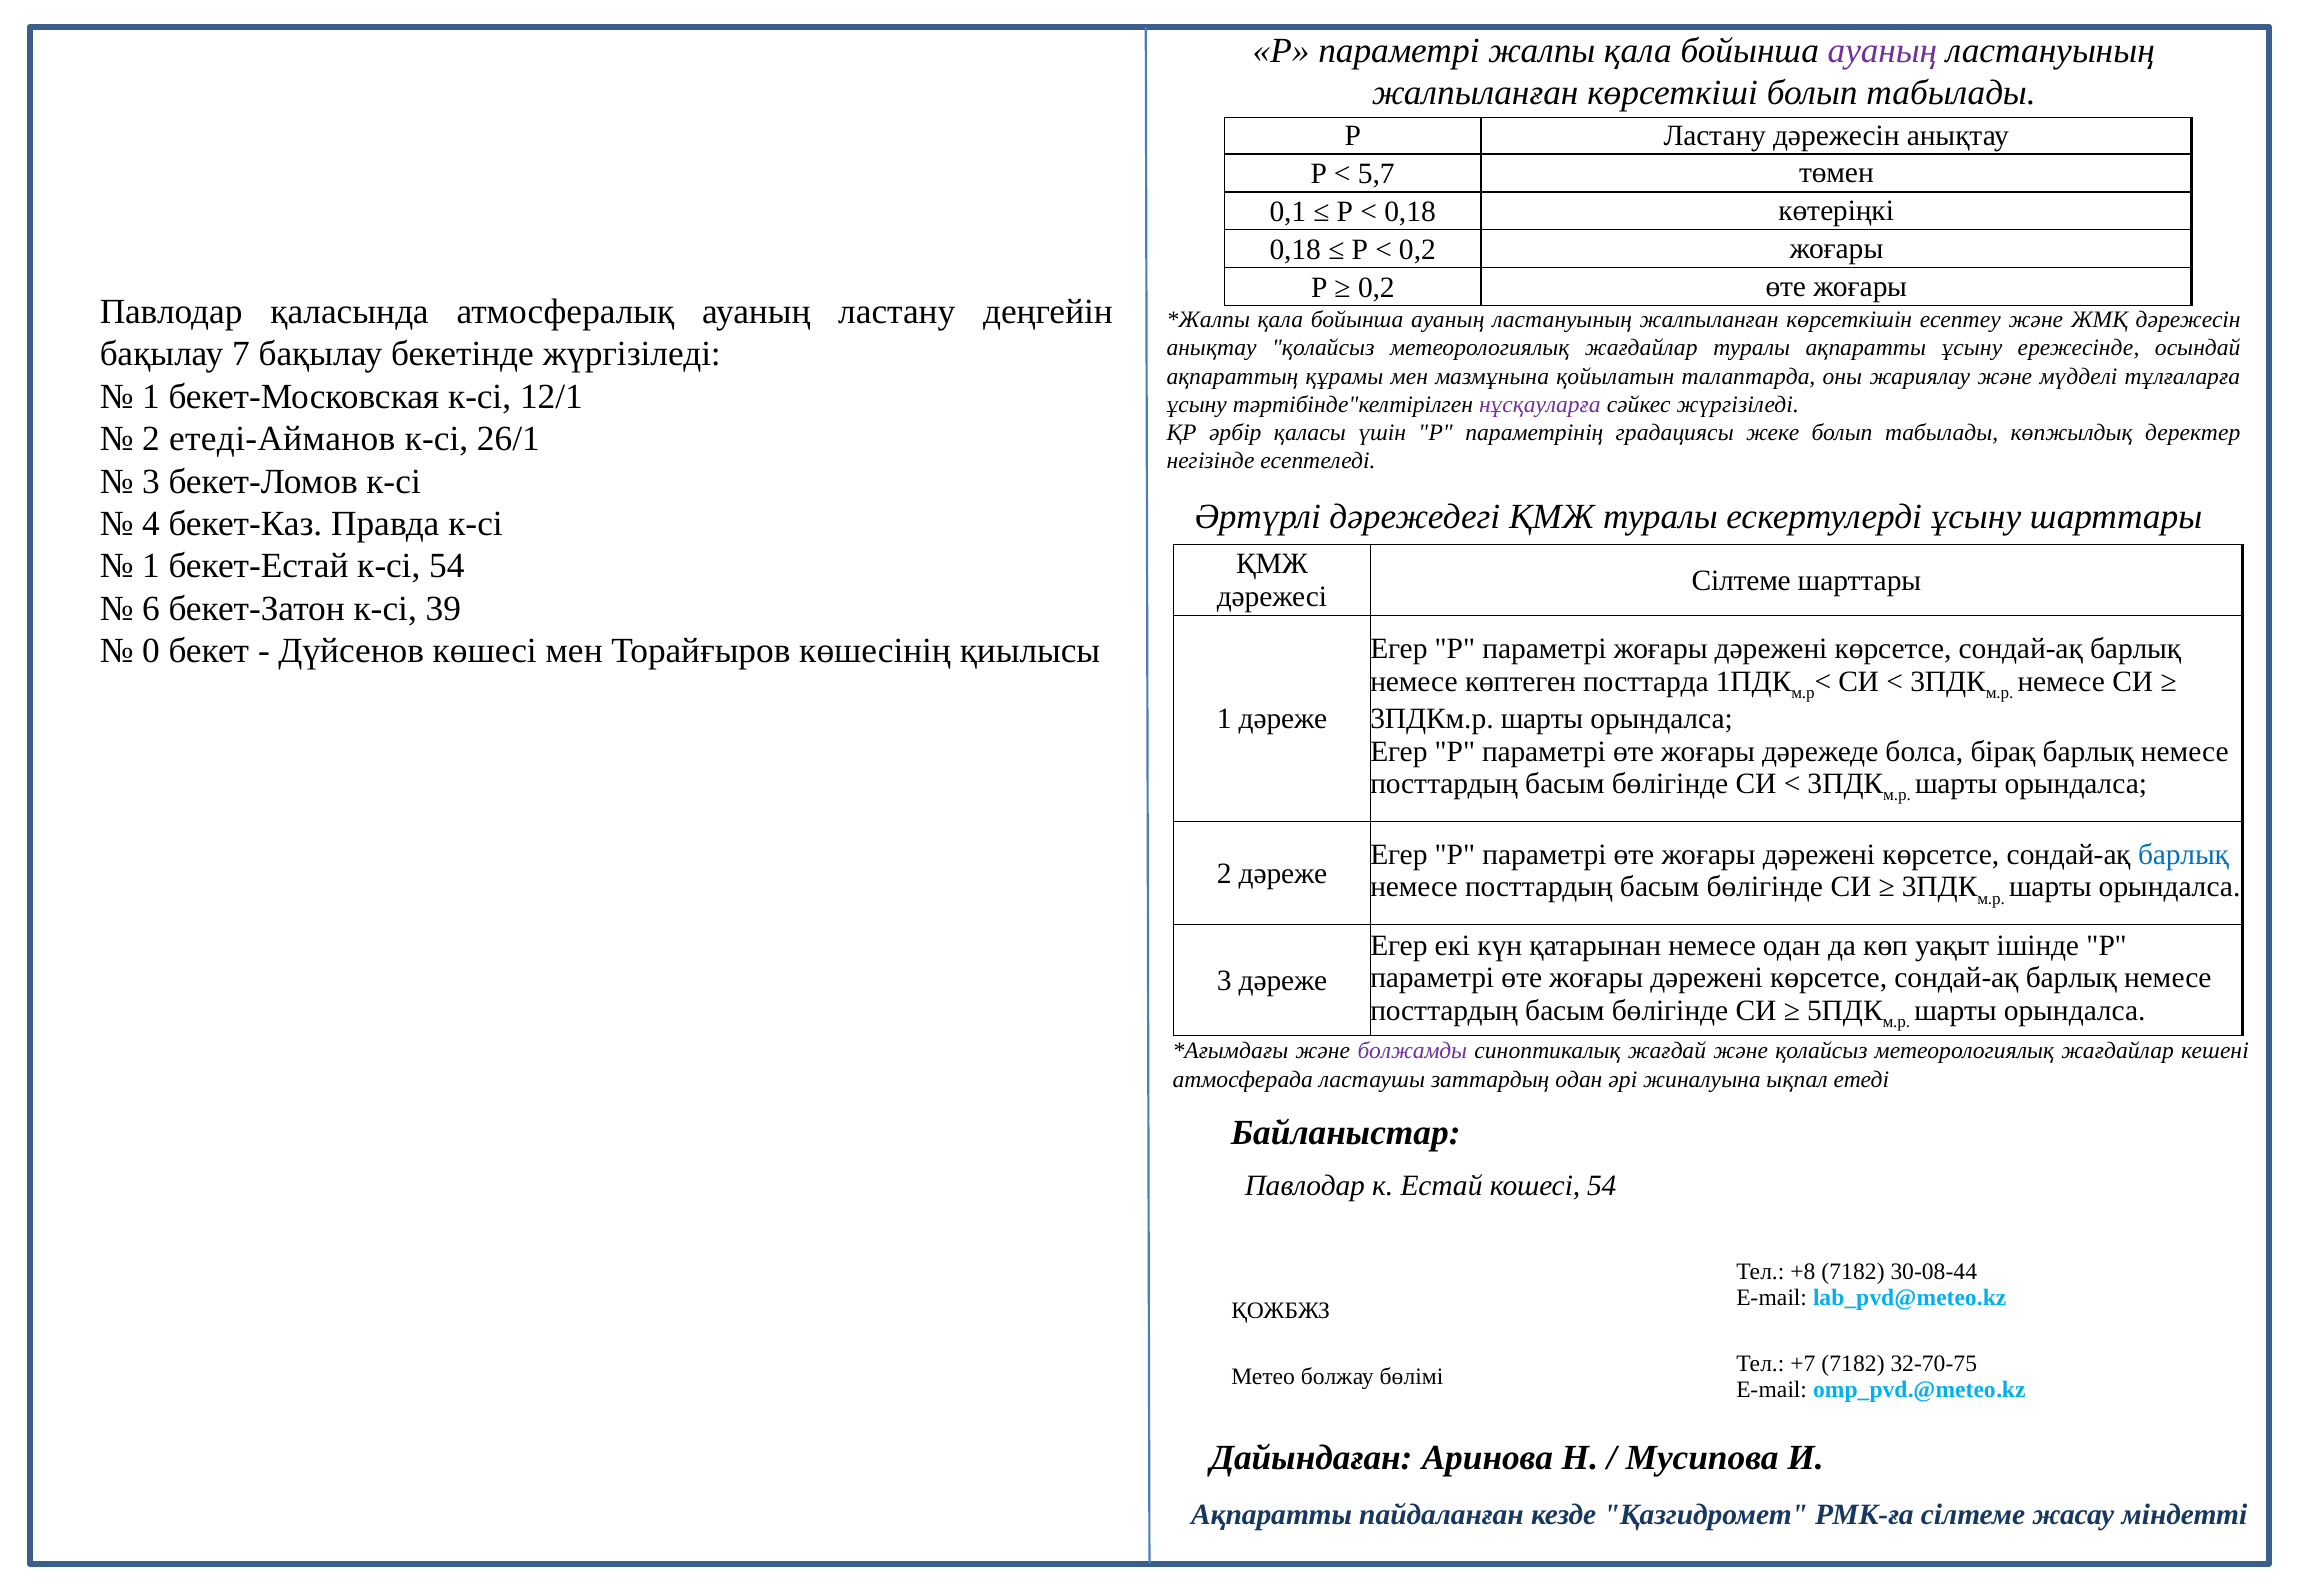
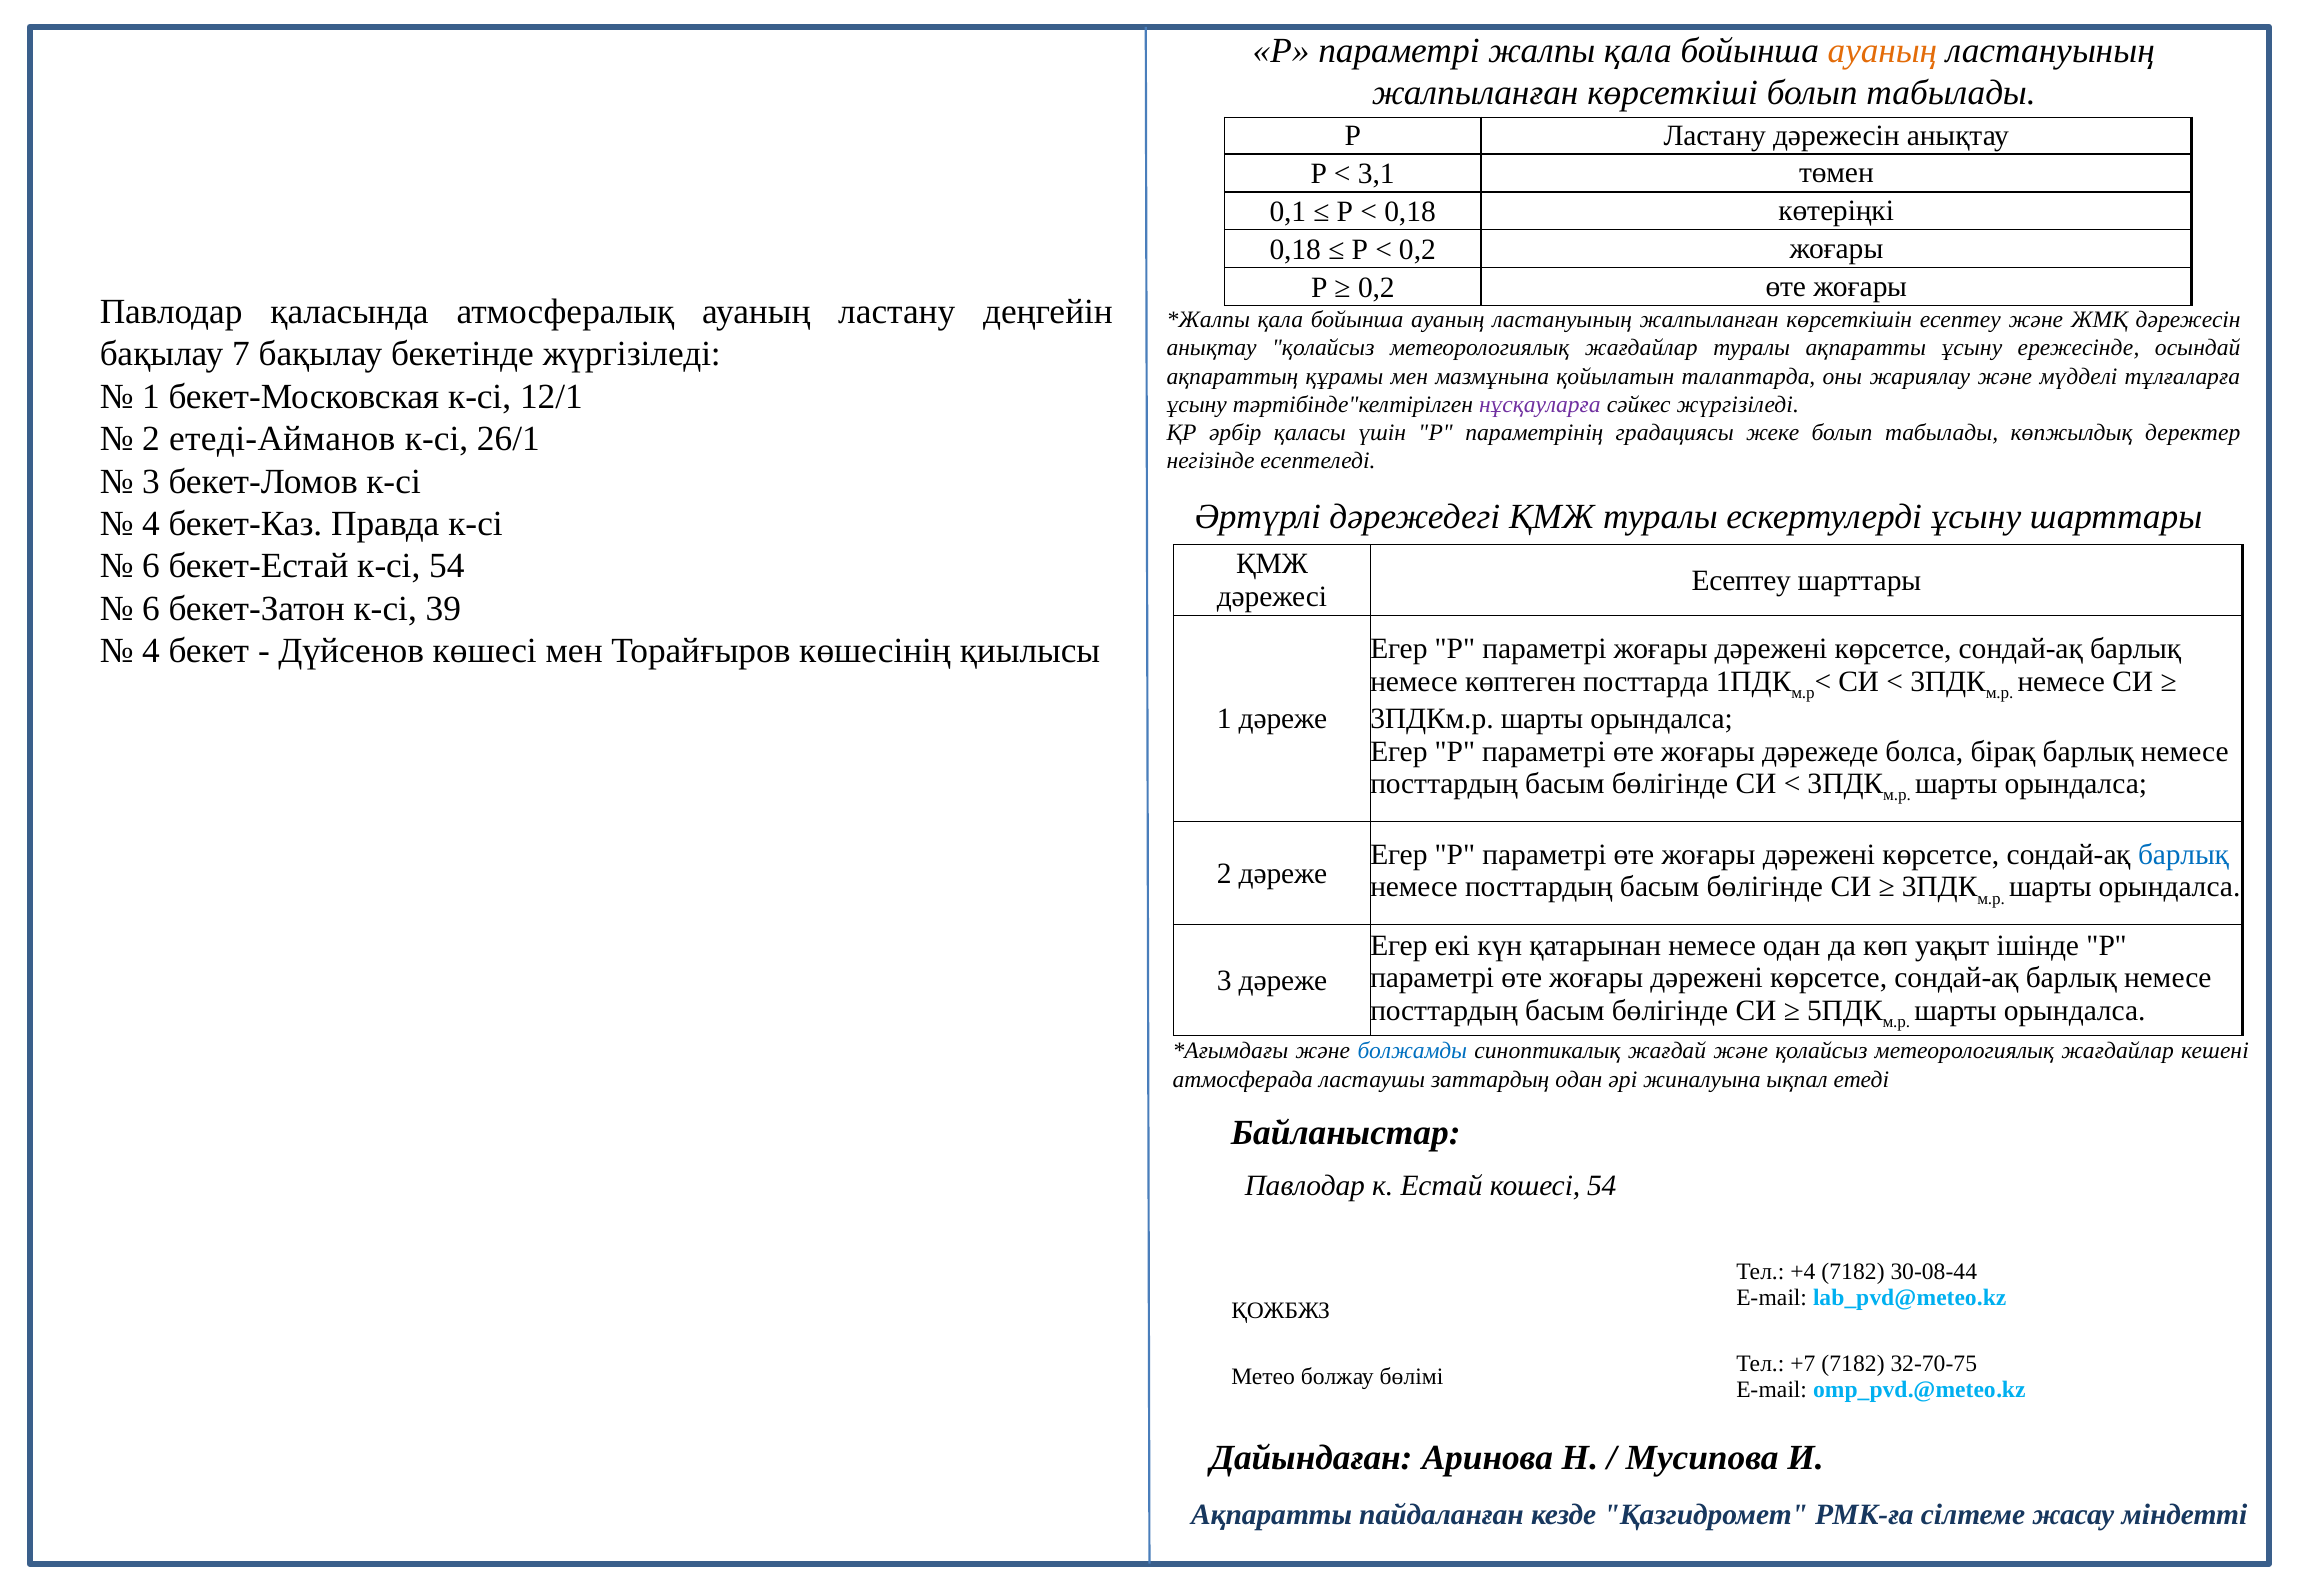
ауаның colour: purple -> orange (1882, 51)
5,7: 5,7 -> 3,1 (1376, 174)
1: 1 -> 6 (151, 566)
Сілтеме: Сілтеме -> Есептеу (1741, 581)
0: 0 -> 4 (151, 651)
болжамды colour: purple -> blue (1412, 1052)
+8: +8 -> +4 (1803, 1272)
